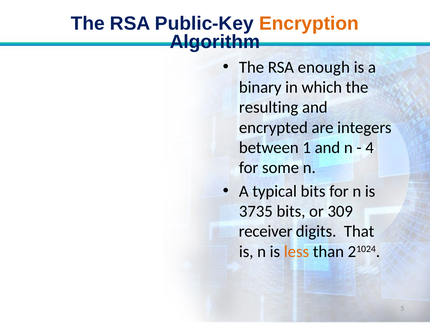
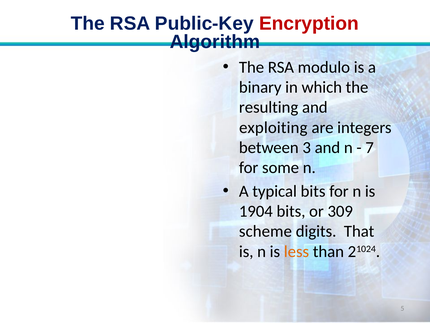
Encryption colour: orange -> red (309, 23)
enough: enough -> modulo (324, 67)
encrypted: encrypted -> exploiting (273, 127)
1: 1 -> 3 (307, 147)
4: 4 -> 7 (370, 147)
3735: 3735 -> 1904 (256, 211)
receiver: receiver -> scheme (265, 231)
